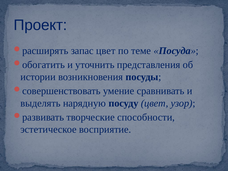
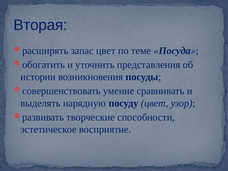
Проект: Проект -> Вторая (40, 25)
